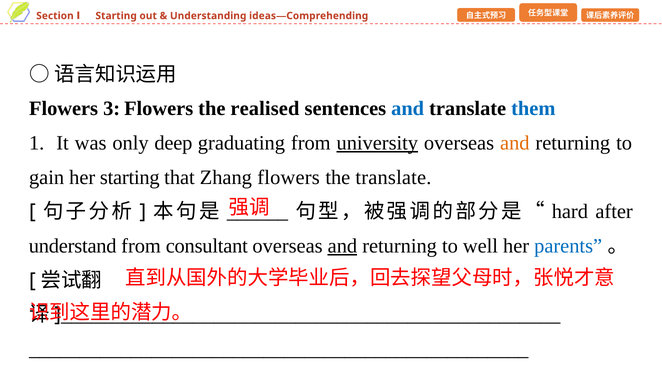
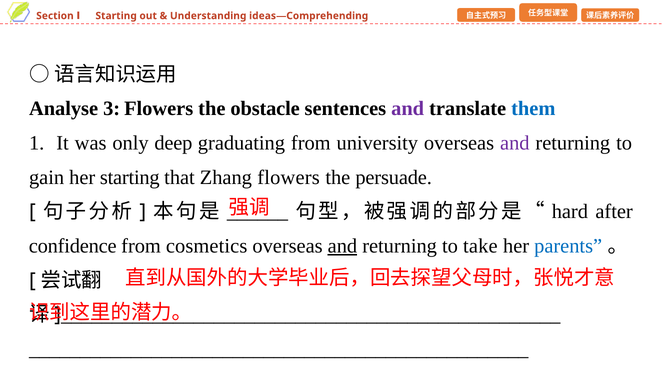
Flowers: Flowers -> Analyse (64, 109)
realised: realised -> obstacle (265, 109)
and colour: blue -> purple (408, 109)
university underline: present -> none (377, 143)
and colour: orange -> purple (515, 143)
the translate: translate -> persuade (394, 178)
understand: understand -> confidence (73, 246)
consultant: consultant -> cosmetics (207, 246)
well: well -> take (480, 246)
